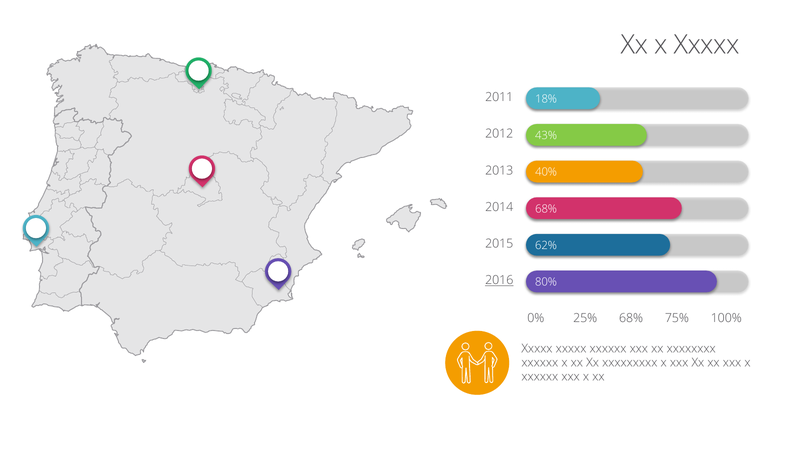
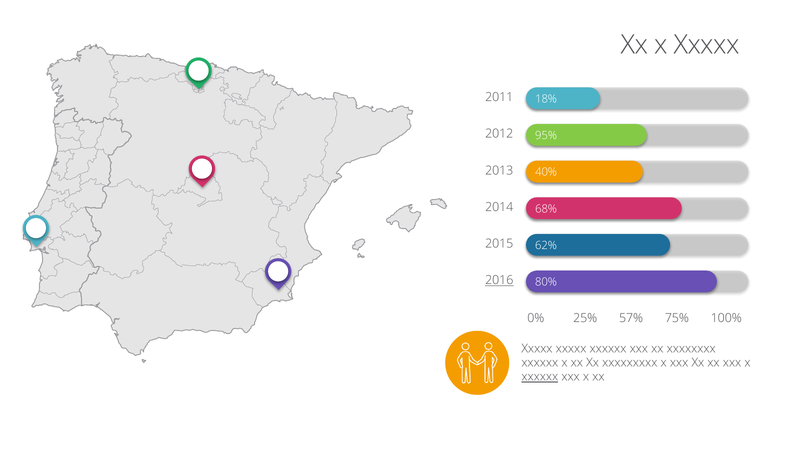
43%: 43% -> 95% (546, 136)
68%: 68% -> 57% (631, 318)
xxxxxx underline: none -> present (540, 377)
